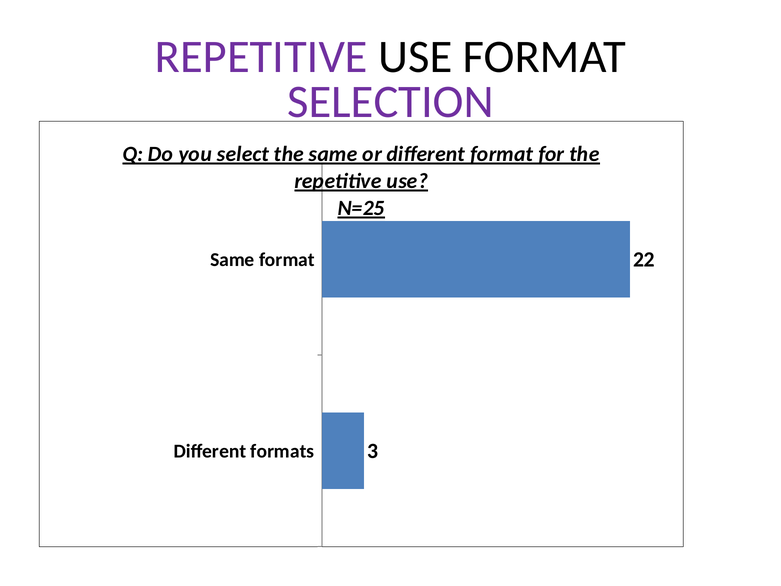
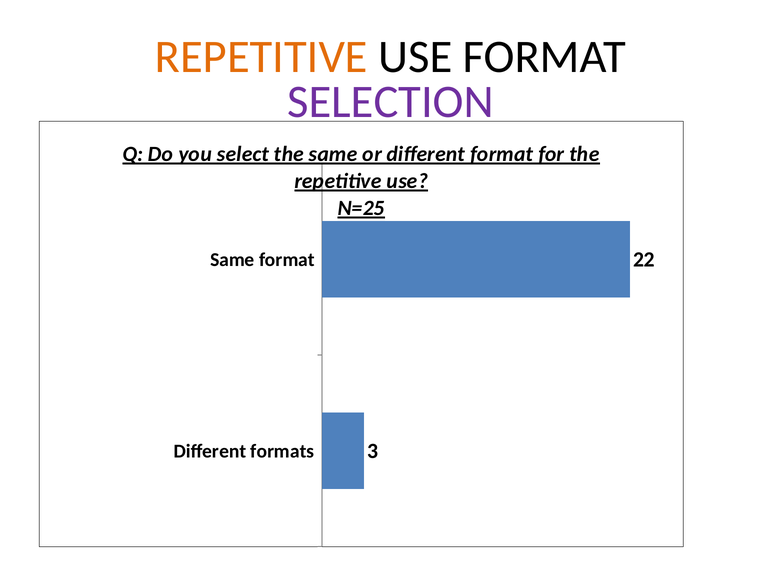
REPETITIVE colour: purple -> orange (261, 57)
